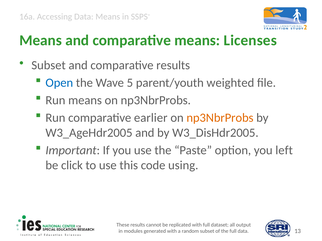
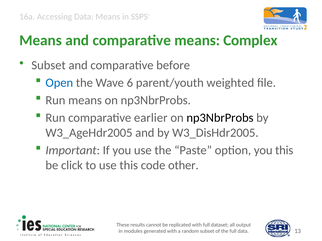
Licenses: Licenses -> Complex (250, 40)
comparative results: results -> before (173, 65)
5: 5 -> 6 (130, 83)
np3NbrProbs colour: orange -> black (220, 118)
you left: left -> this (284, 151)
using: using -> other (183, 166)
